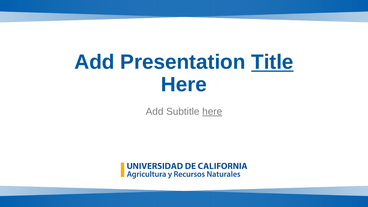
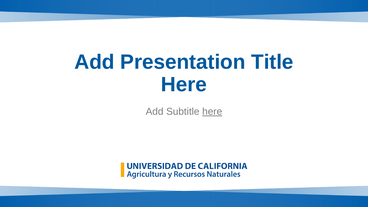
Title underline: present -> none (272, 62)
